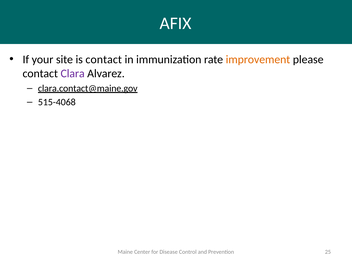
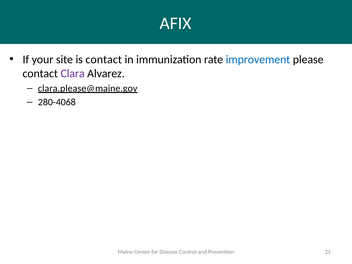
improvement colour: orange -> blue (258, 59)
clara.contact@maine.gov: clara.contact@maine.gov -> clara.please@maine.gov (88, 88)
515-4068: 515-4068 -> 280-4068 (57, 102)
